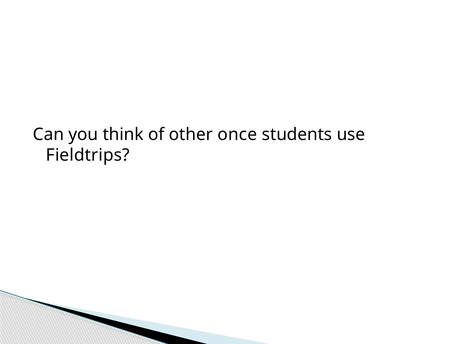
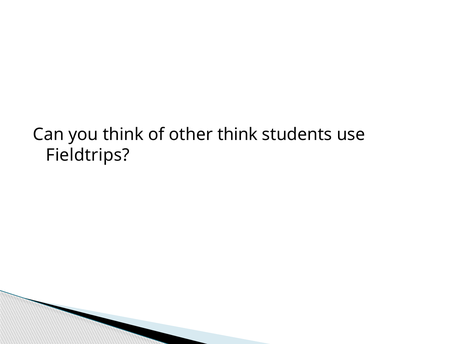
other once: once -> think (238, 134)
